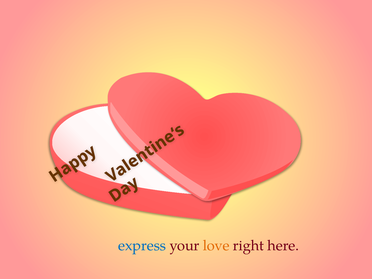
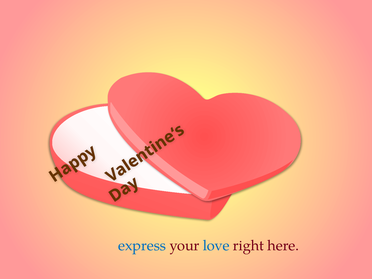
love colour: orange -> blue (216, 245)
